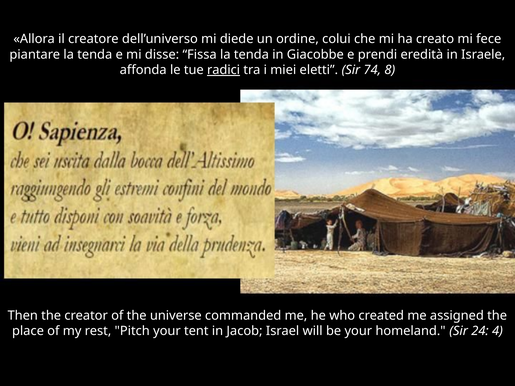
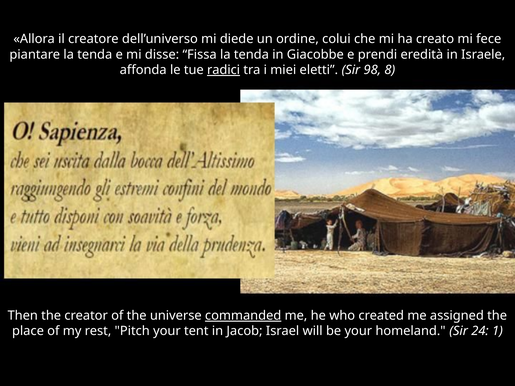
74: 74 -> 98 (372, 70)
commanded underline: none -> present (243, 316)
4: 4 -> 1 (497, 331)
